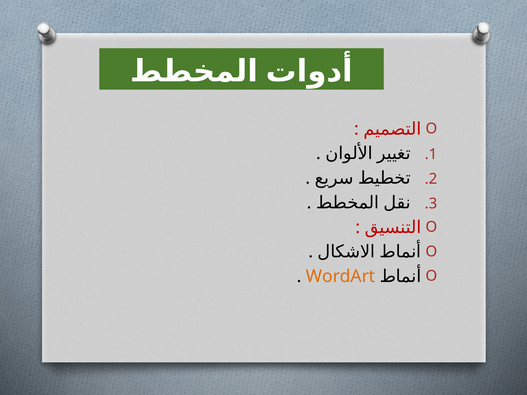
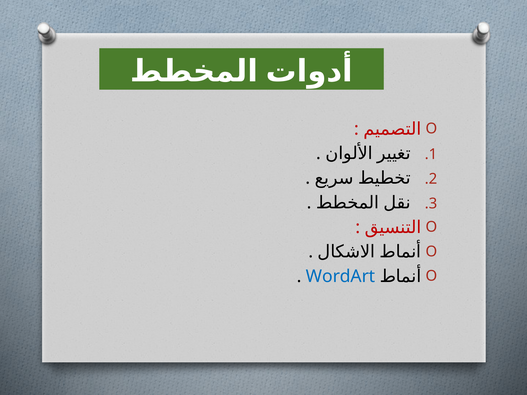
WordArt colour: orange -> blue (341, 277)
